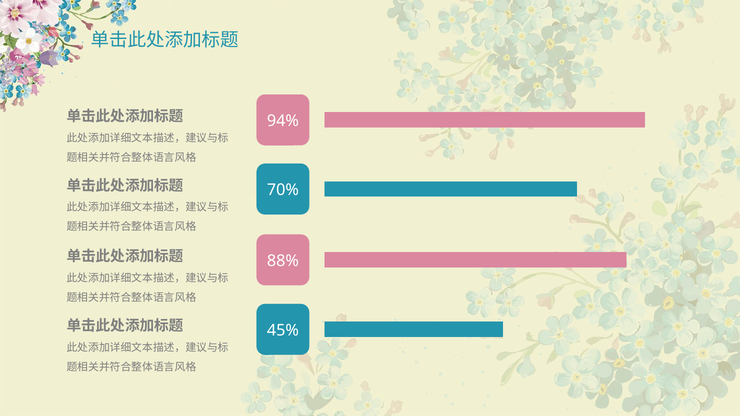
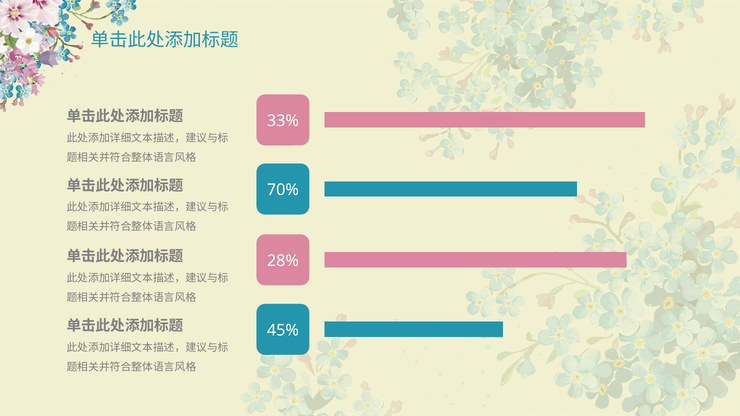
94%: 94% -> 33% (283, 121)
88%: 88% -> 28% (283, 261)
